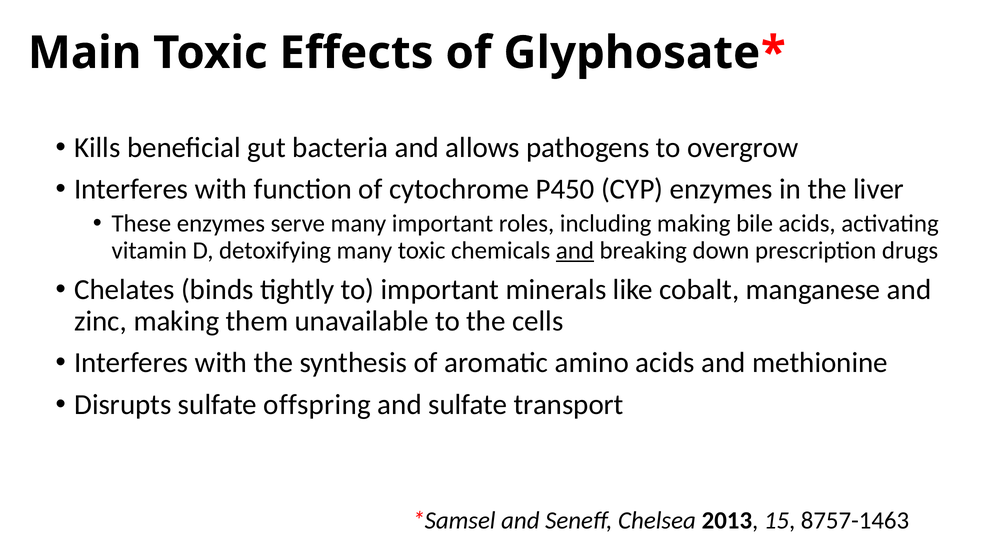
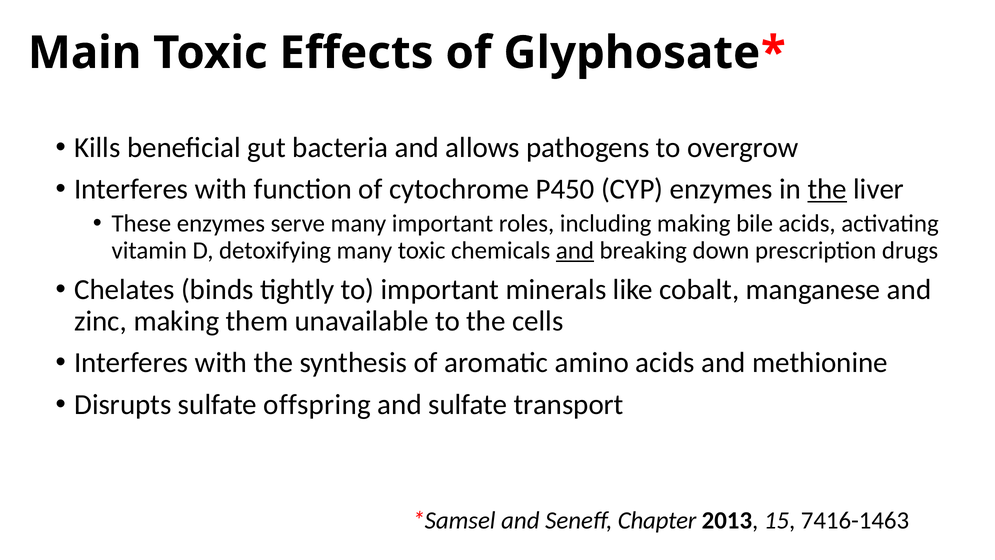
the underline: none -> present (827, 189)
Chelsea: Chelsea -> Chapter (657, 520)
8757-1463: 8757-1463 -> 7416-1463 (855, 520)
